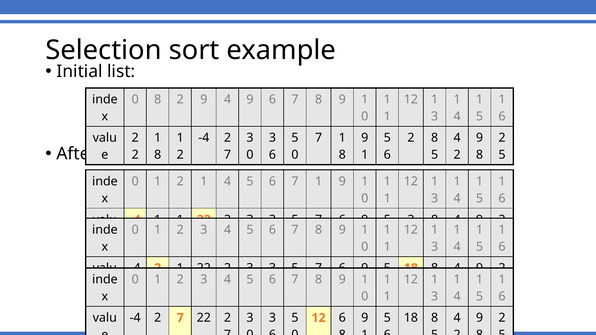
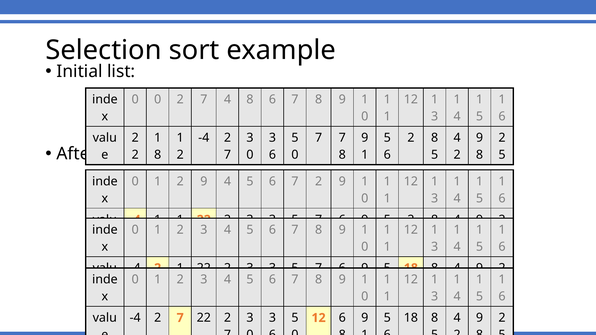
0 8: 8 -> 0 (158, 99)
9: 9 -> 7 (204, 99)
4 9: 9 -> 8 (250, 99)
1: 1 -> 7 (342, 138)
1 2 1: 1 -> 9 (204, 181)
6 7 1: 1 -> 2 (319, 181)
